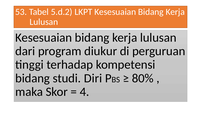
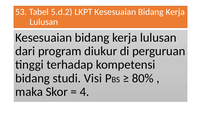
Diri: Diri -> Visi (93, 78)
